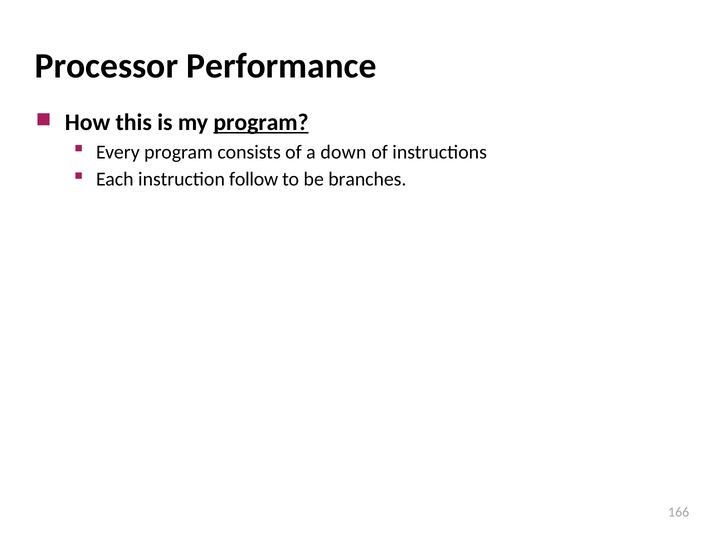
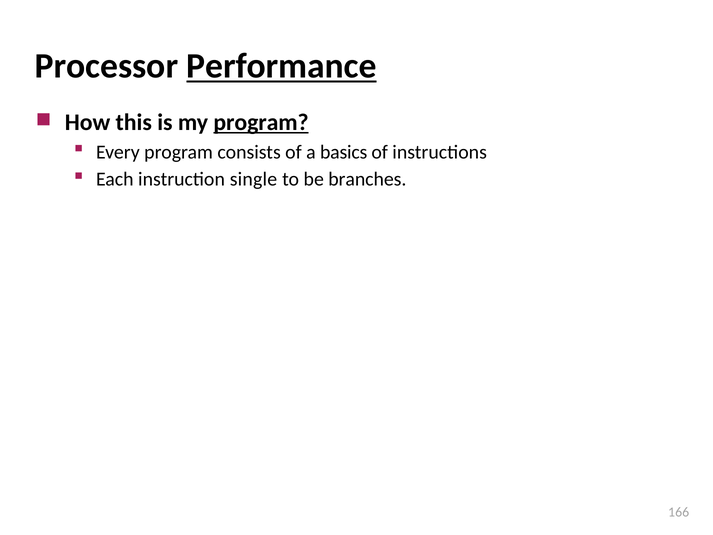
Performance underline: none -> present (281, 66)
down: down -> basics (344, 152)
follow: follow -> single (253, 179)
